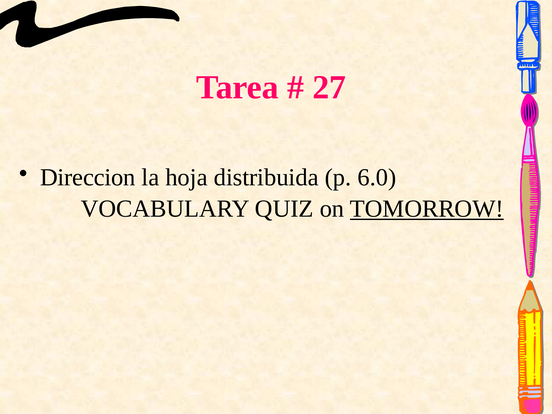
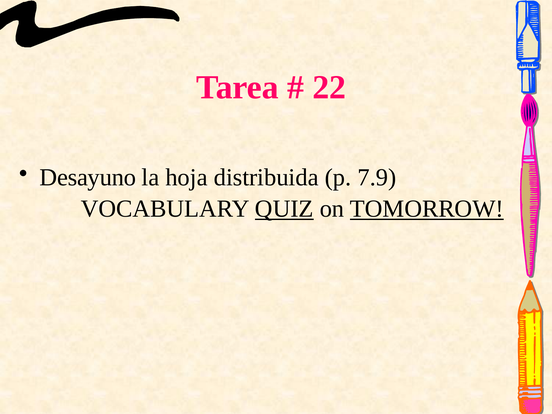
27: 27 -> 22 (329, 87)
Direccion: Direccion -> Desayuno (88, 177)
6.0: 6.0 -> 7.9 (377, 177)
QUIZ underline: none -> present (284, 209)
